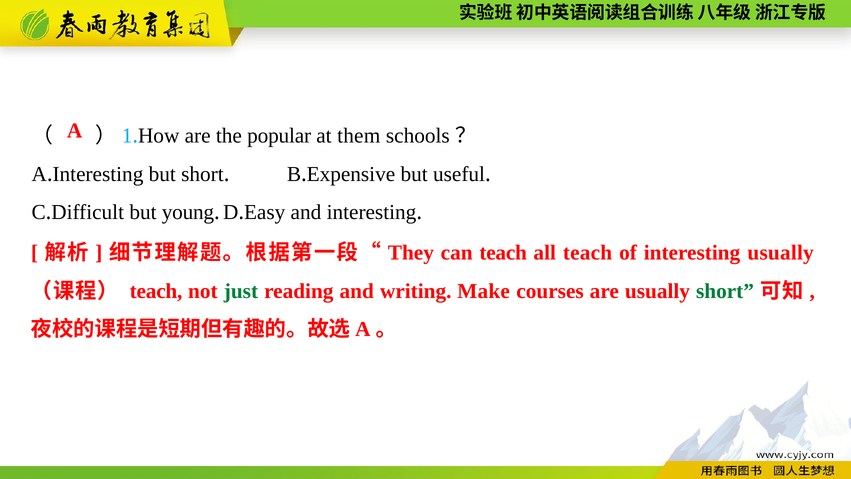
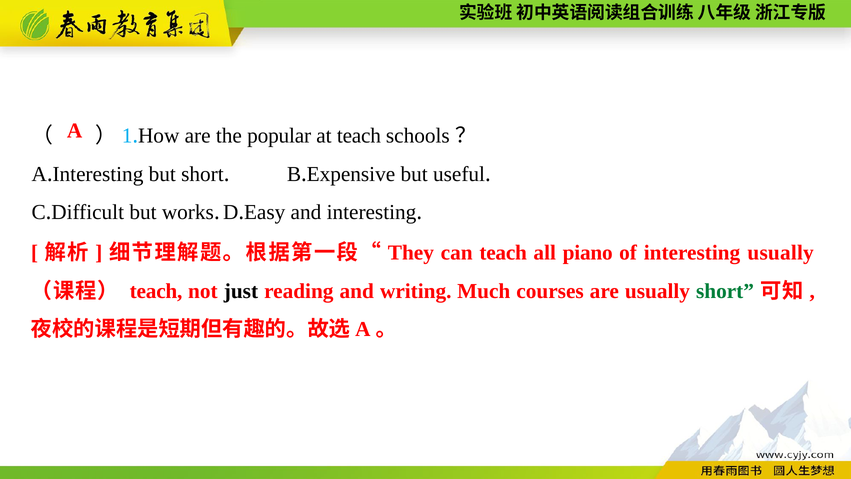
at them: them -> teach (359, 136)
young: young -> works (188, 212)
all teach: teach -> piano (588, 253)
just colour: green -> black (241, 291)
Make: Make -> Much (484, 291)
